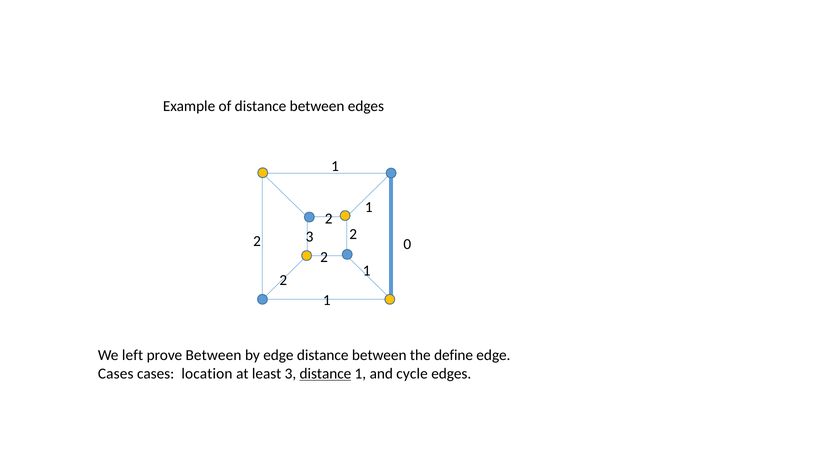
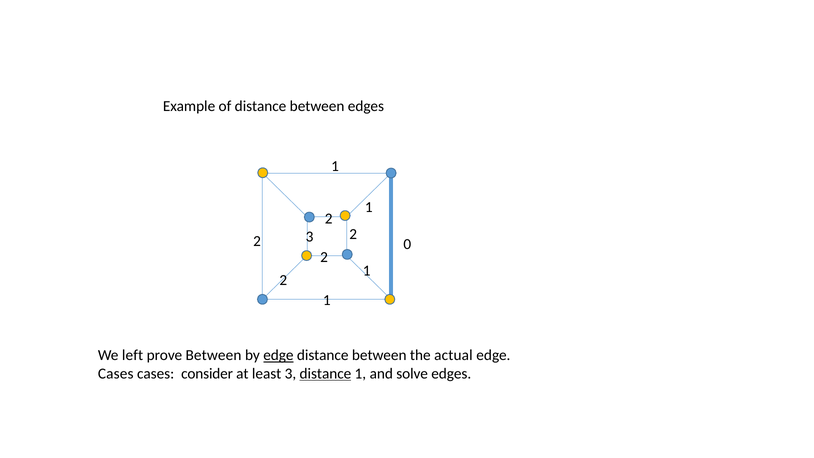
edge underline: none -> present (278, 355)
define: define -> actual (453, 355)
location: location -> consider (207, 374)
cycle: cycle -> solve (412, 374)
